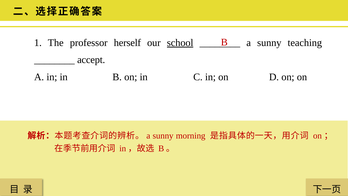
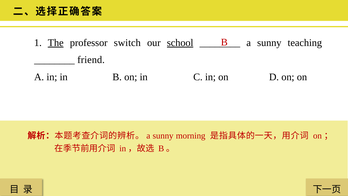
The underline: none -> present (56, 43)
herself: herself -> switch (127, 43)
accept: accept -> friend (91, 60)
